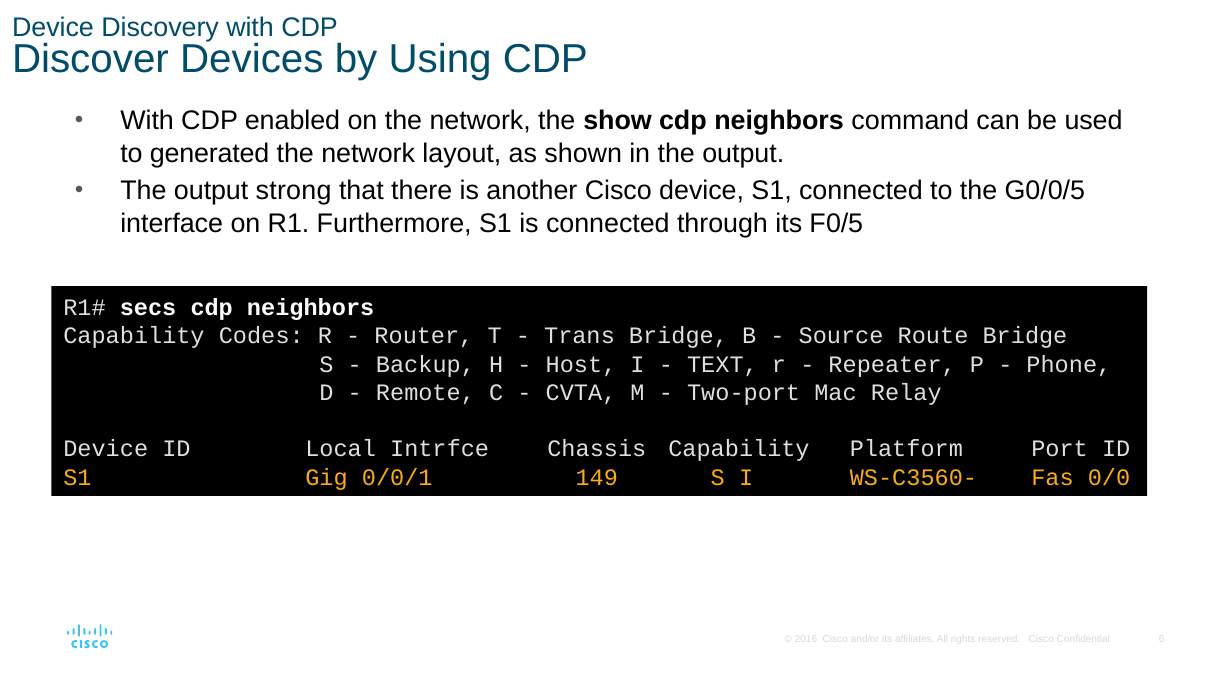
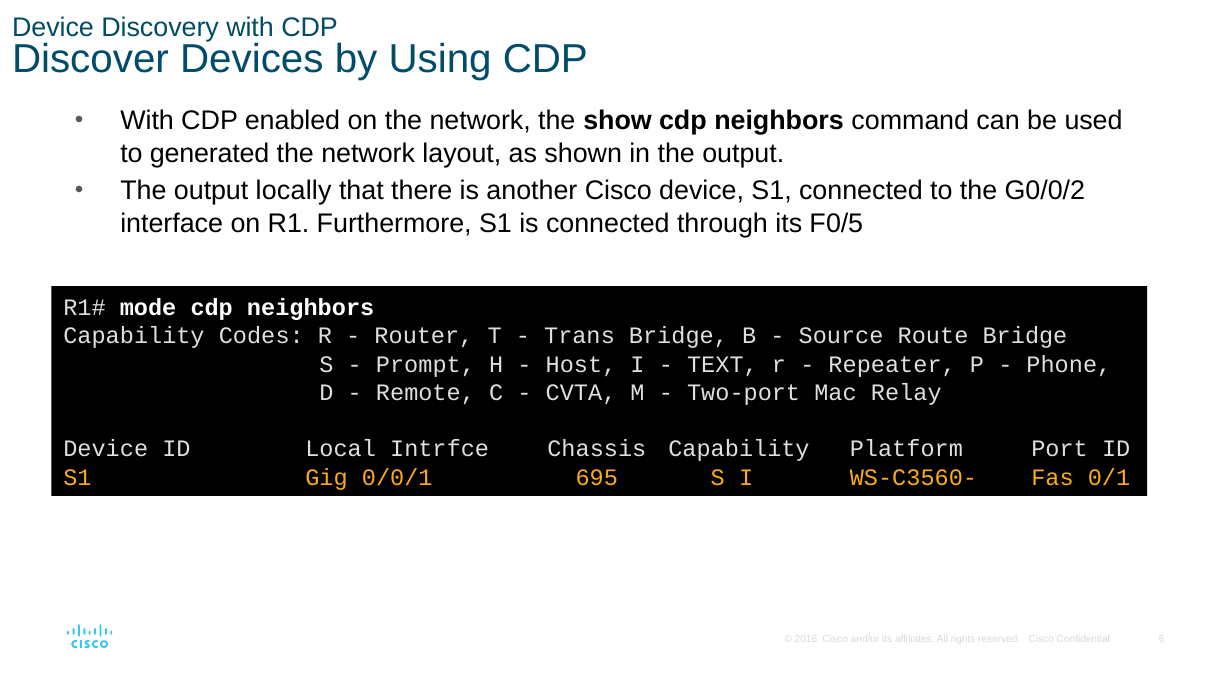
strong: strong -> locally (294, 191)
G0/0/5: G0/0/5 -> G0/0/2 (1045, 191)
secs: secs -> mode (148, 308)
Backup: Backup -> Prompt (425, 364)
149: 149 -> 695 (597, 477)
0/0: 0/0 -> 0/1 (1109, 477)
